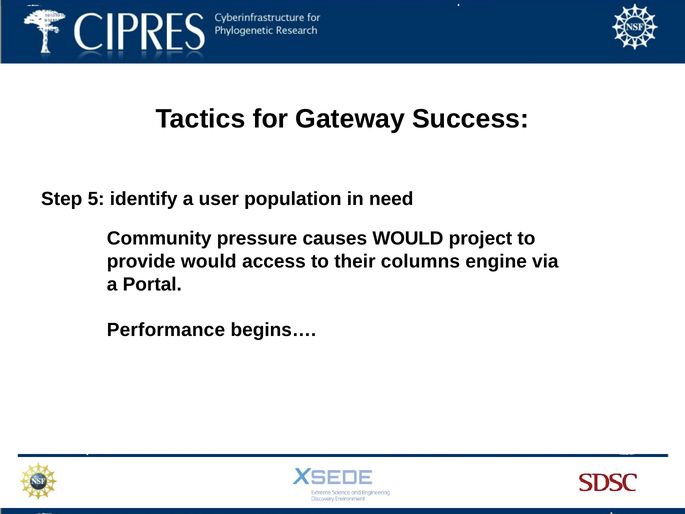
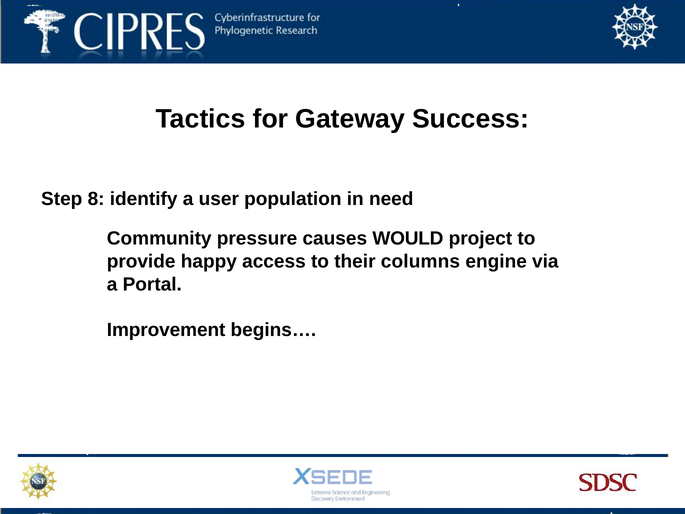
5: 5 -> 8 (96, 199)
provide would: would -> happy (209, 261)
Performance: Performance -> Improvement (166, 330)
